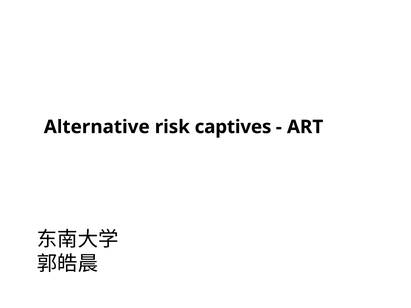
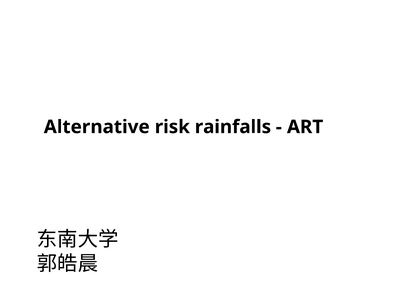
captives: captives -> rainfalls (233, 127)
